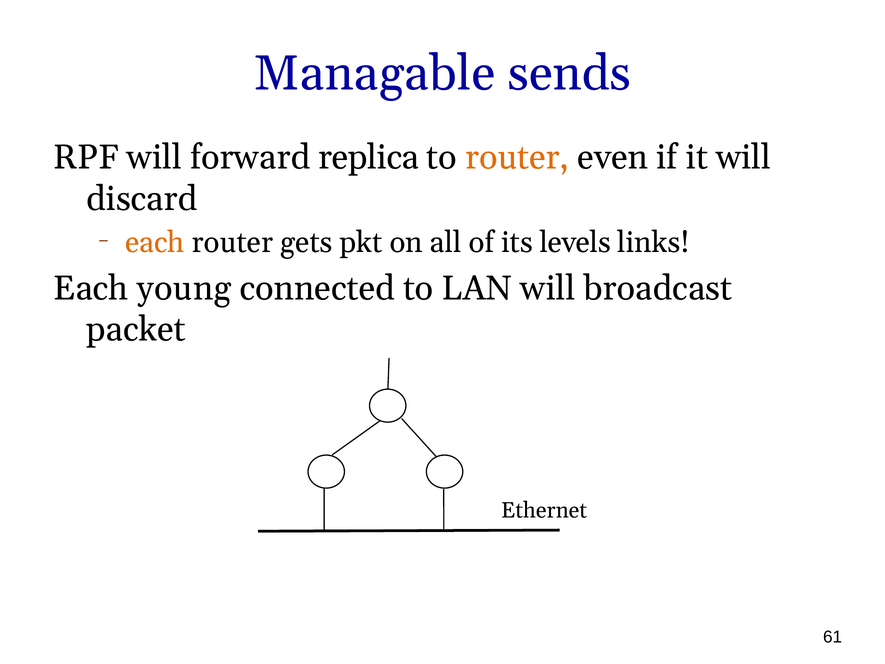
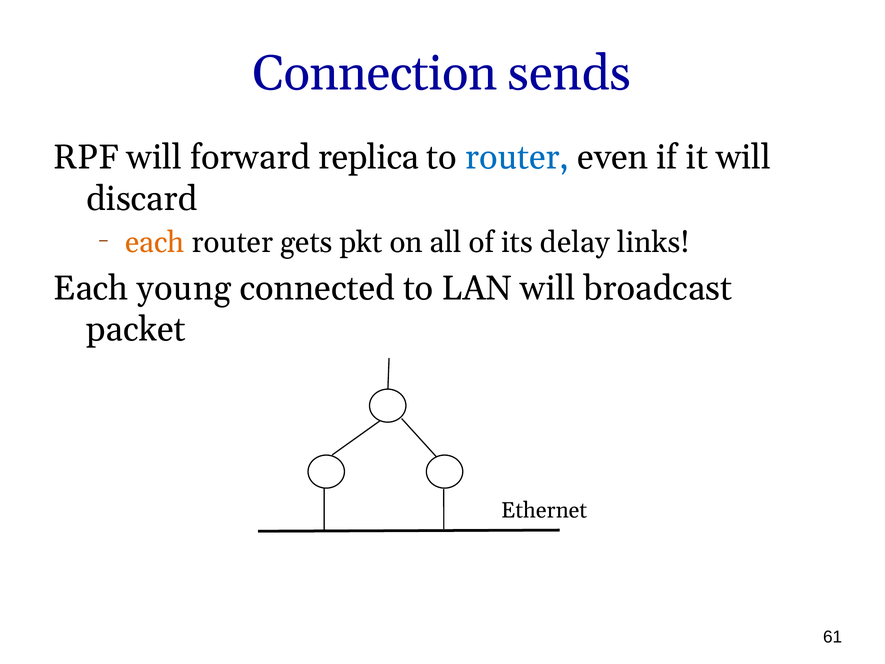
Managable: Managable -> Connection (375, 74)
router colour: orange -> blue (517, 157)
levels: levels -> delay (575, 243)
